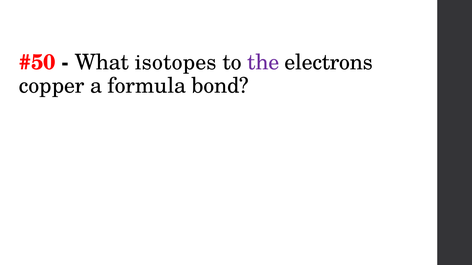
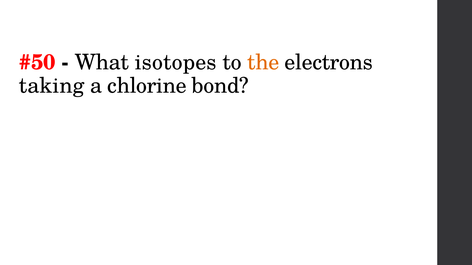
the colour: purple -> orange (263, 63)
copper: copper -> taking (52, 86)
formula: formula -> chlorine (147, 86)
